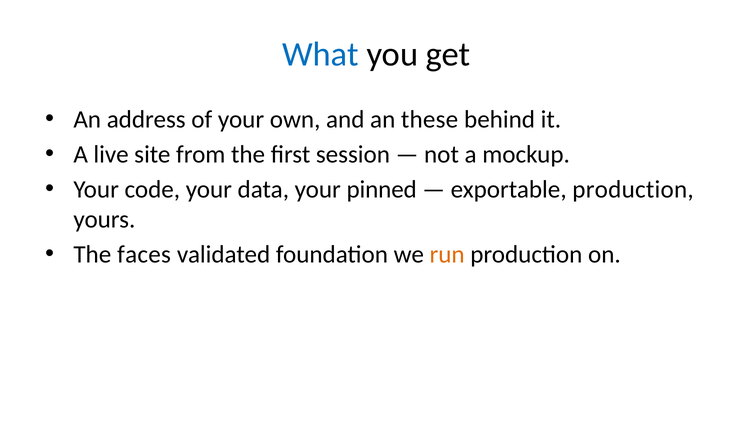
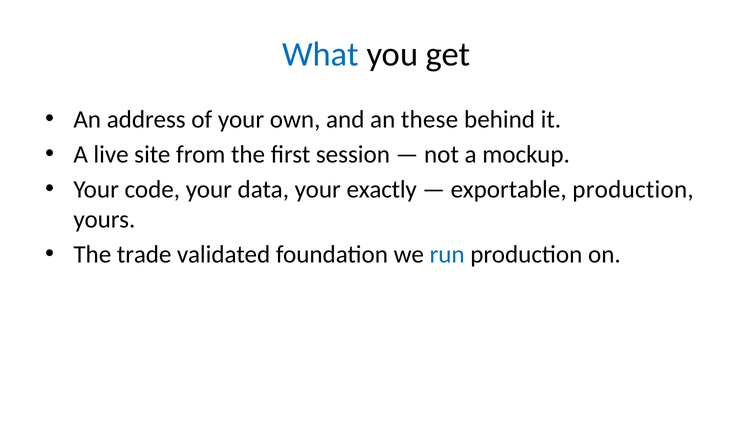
pinned: pinned -> exactly (382, 190)
faces: faces -> trade (144, 255)
run colour: orange -> blue (447, 255)
